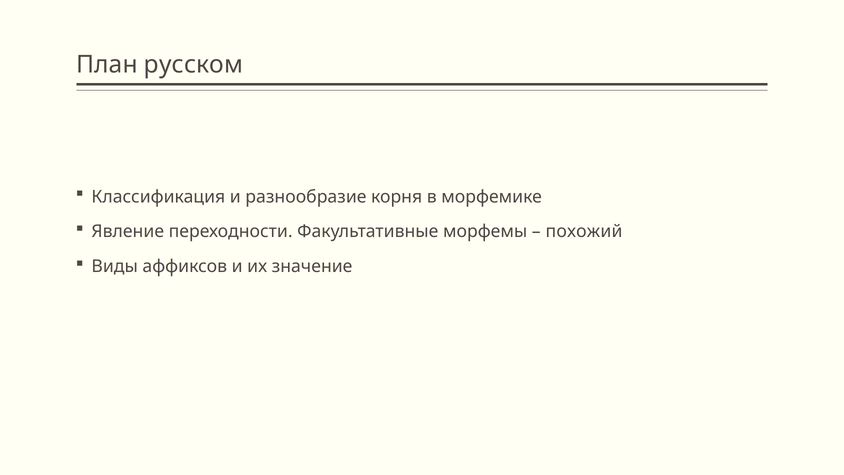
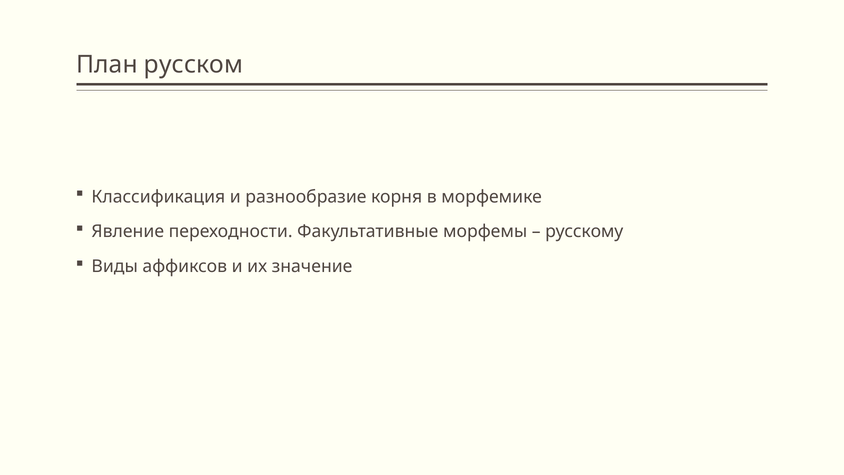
похожий: похожий -> русскому (584, 231)
